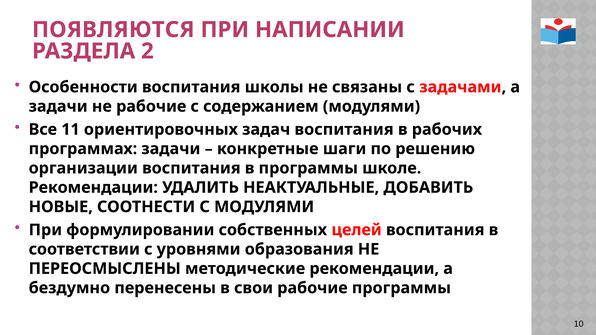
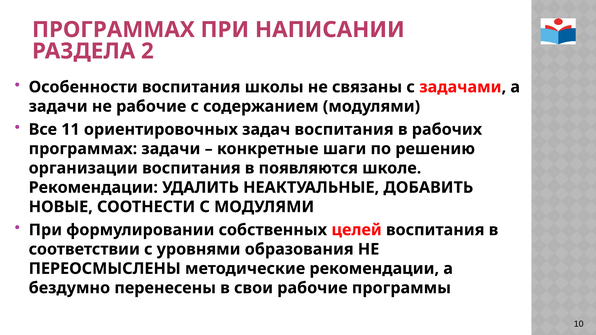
ПОЯВЛЯЮТСЯ: ПОЯВЛЯЮТСЯ -> ПРОГРАММАХ (113, 30)
в программы: программы -> появляются (308, 168)
